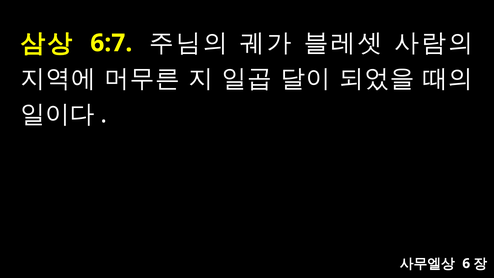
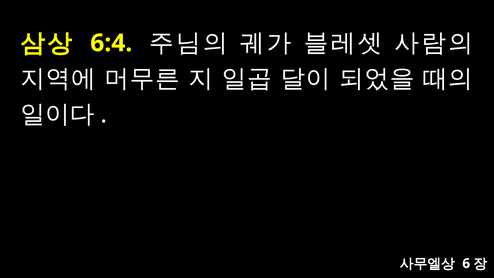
6:7: 6:7 -> 6:4 (111, 43)
